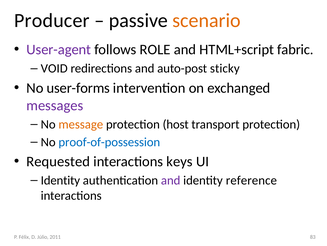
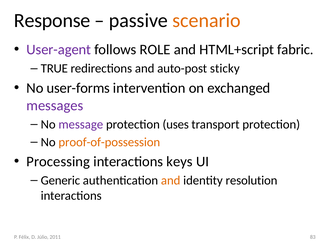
Producer: Producer -> Response (52, 20)
VOID: VOID -> TRUE (54, 68)
message colour: orange -> purple (81, 124)
host: host -> uses (176, 124)
proof-of-possession colour: blue -> orange (109, 142)
Requested: Requested -> Processing (58, 161)
Identity: Identity -> Generic (60, 180)
and colour: purple -> orange (171, 180)
reference: reference -> resolution (252, 180)
